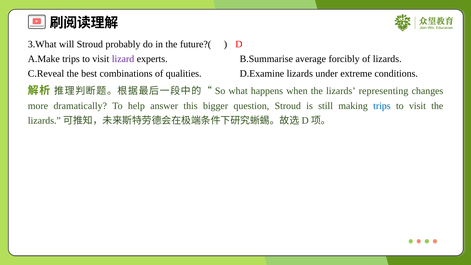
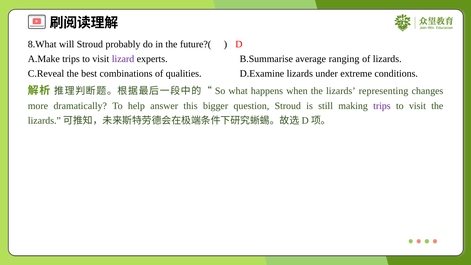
3.What: 3.What -> 8.What (42, 44)
forcibly: forcibly -> ranging (344, 59)
trips colour: blue -> purple (382, 106)
